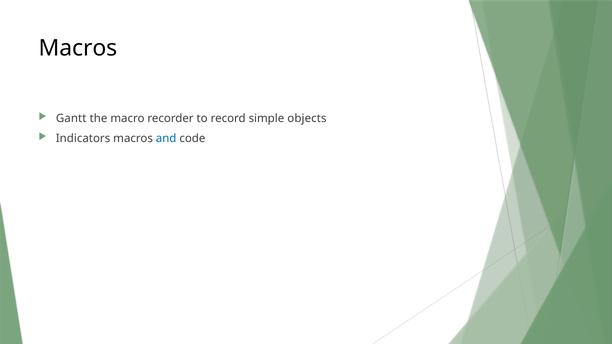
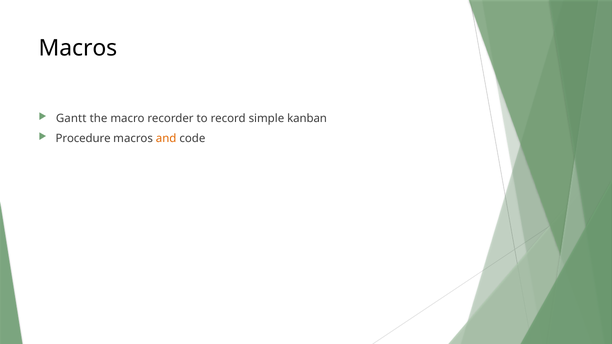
objects: objects -> kanban (307, 118)
Indicators: Indicators -> Procedure (83, 139)
and colour: blue -> orange (166, 139)
